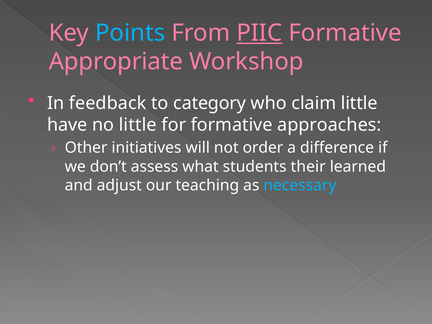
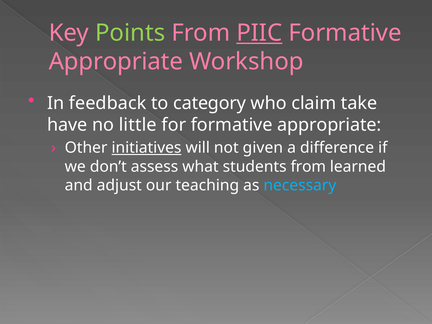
Points colour: light blue -> light green (130, 33)
claim little: little -> take (359, 103)
for formative approaches: approaches -> appropriate (329, 125)
initiatives underline: none -> present (146, 148)
order: order -> given (263, 148)
students their: their -> from (308, 167)
